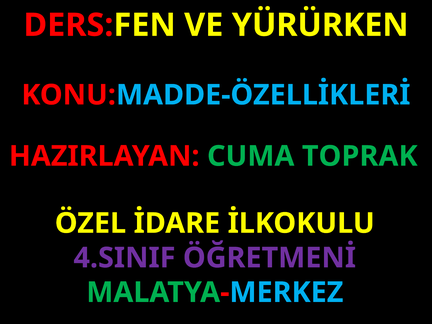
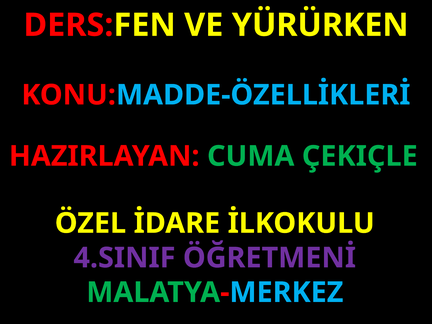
TOPRAK: TOPRAK -> ÇEKIÇLE (360, 156)
